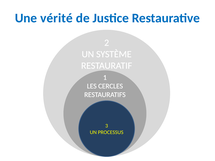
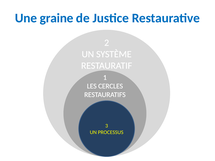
vérité: vérité -> graine (57, 18)
